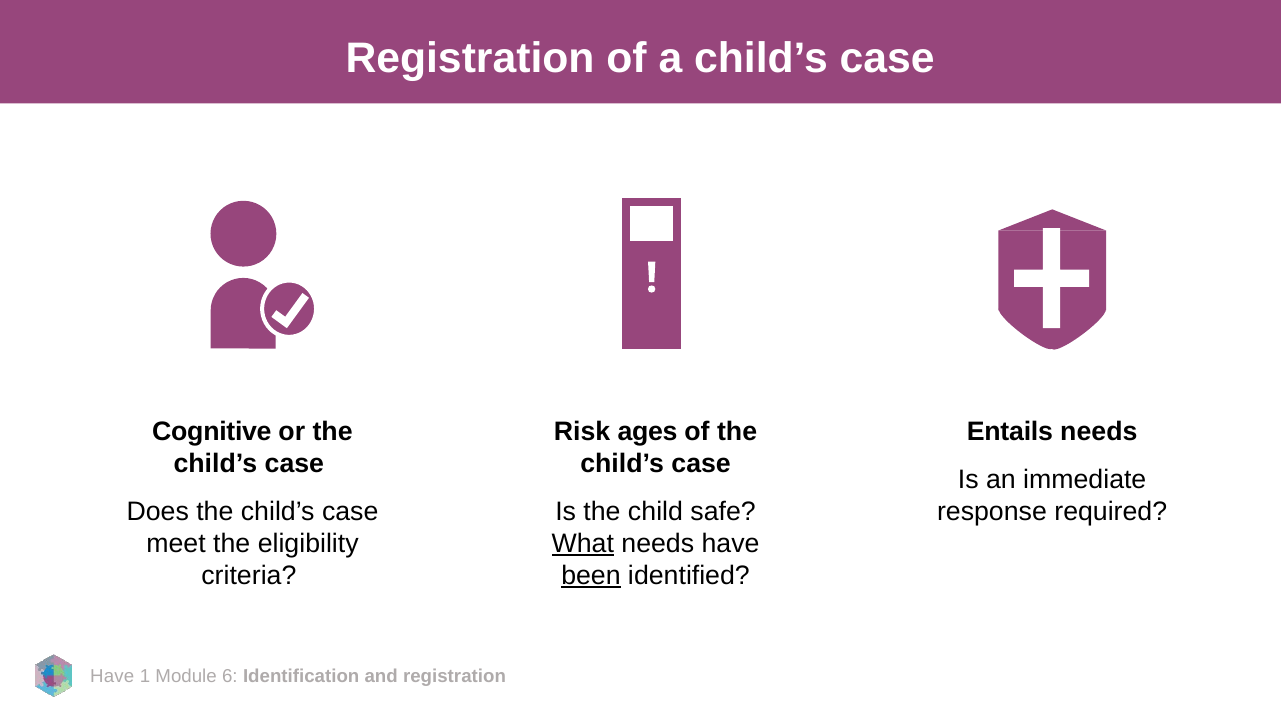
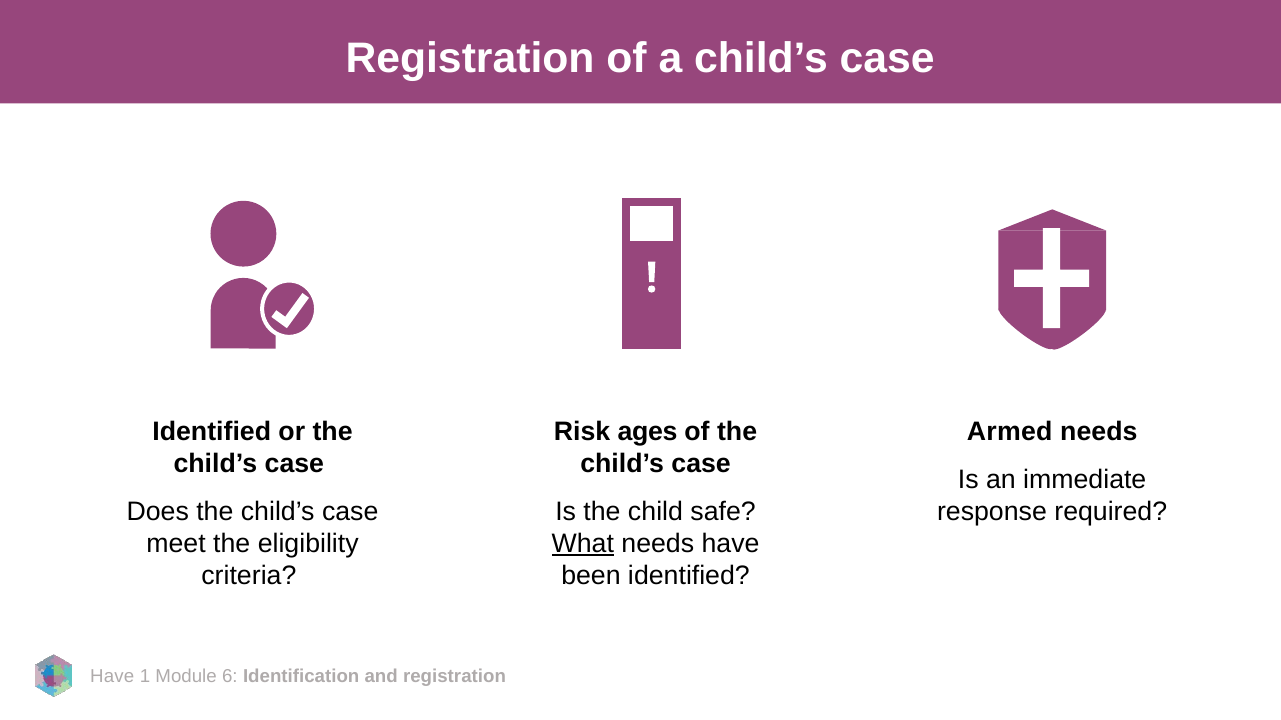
Cognitive: Cognitive -> Identified (212, 432)
Entails: Entails -> Armed (1010, 432)
been underline: present -> none (591, 576)
